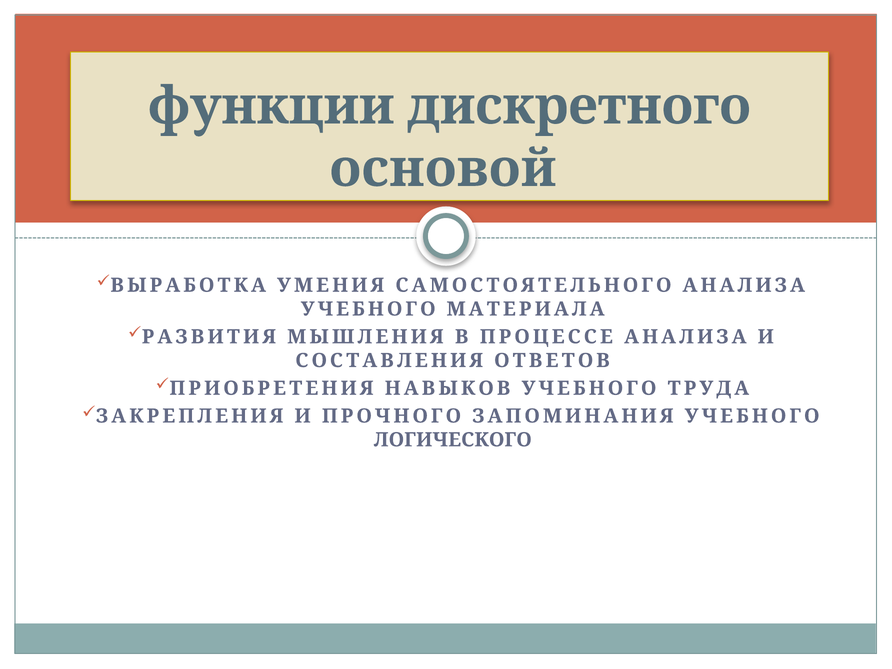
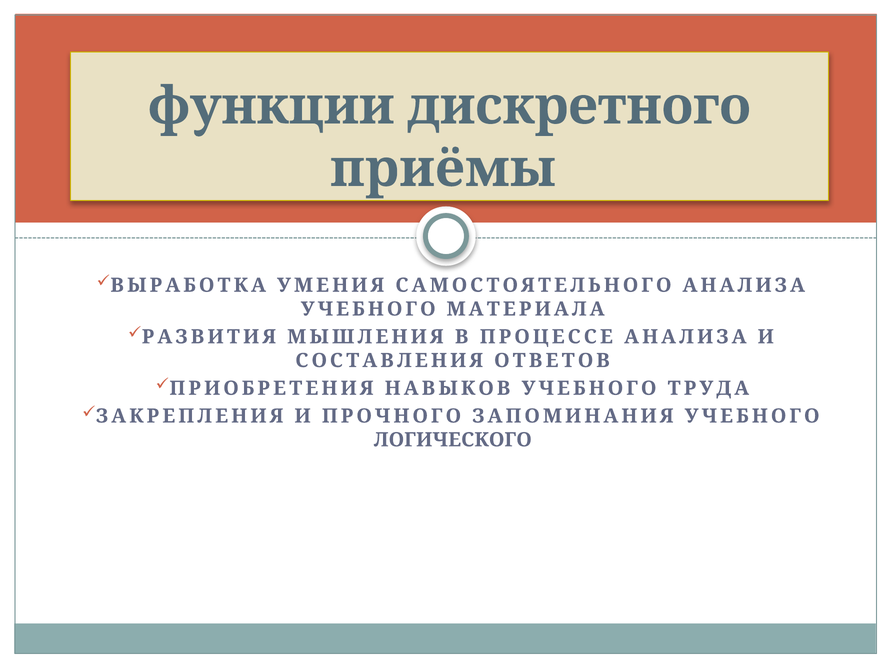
основой: основой -> приёмы (443, 169)
